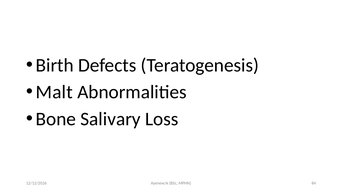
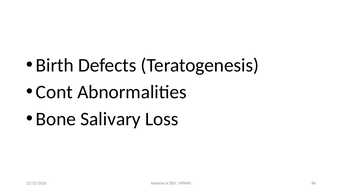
Malt: Malt -> Cont (54, 92)
